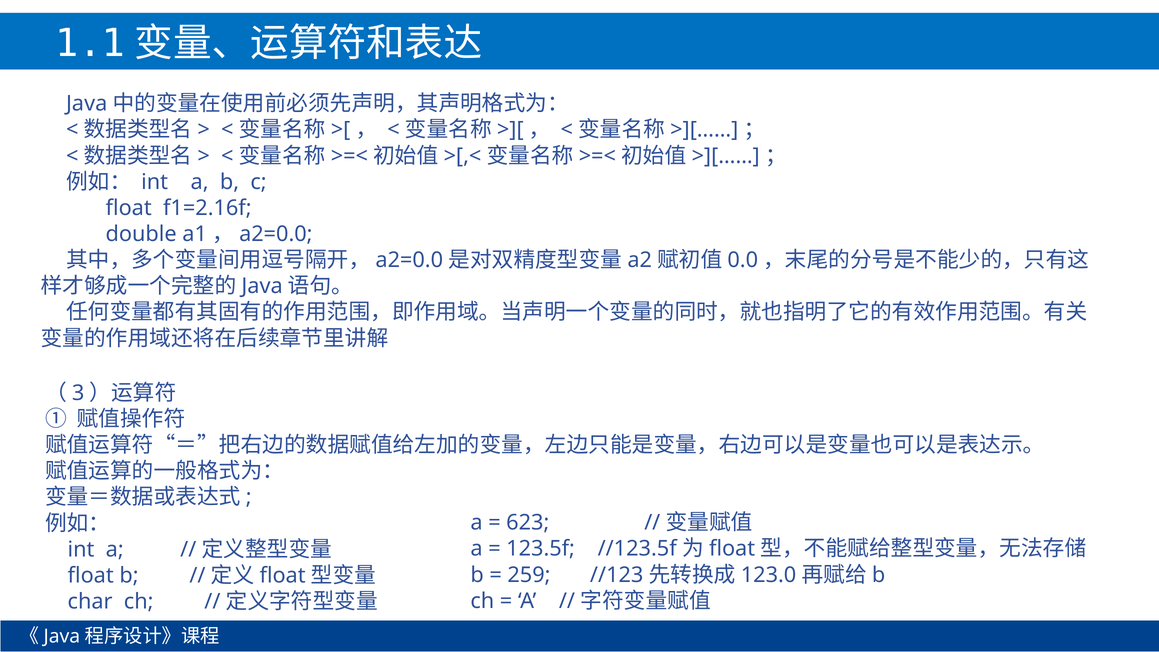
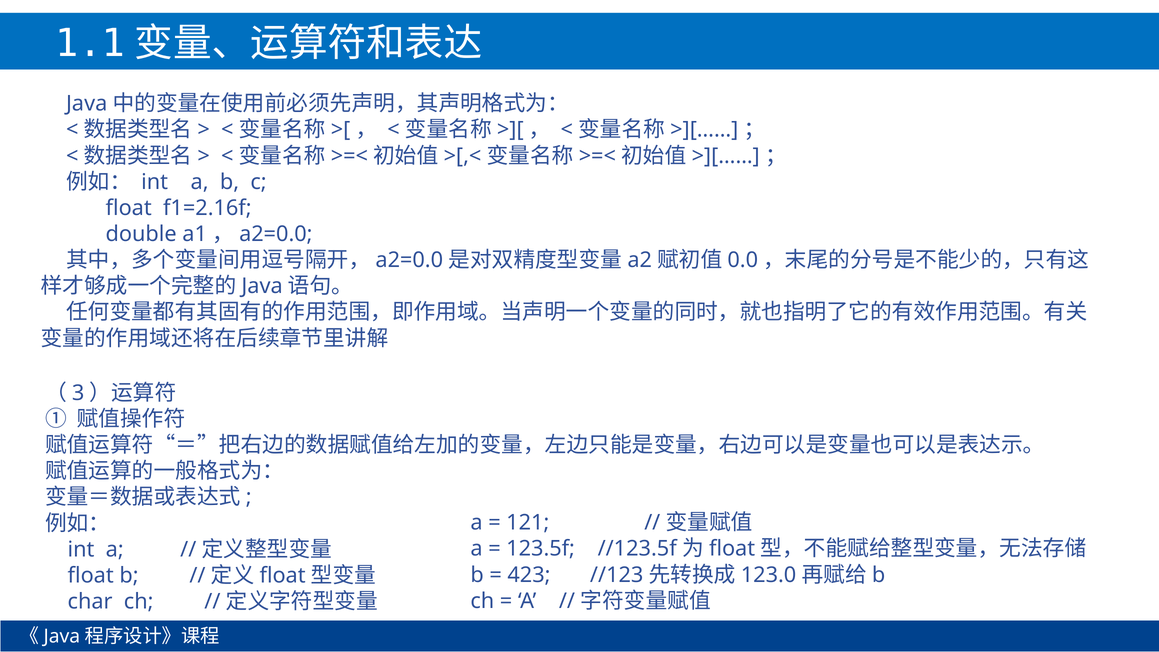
623: 623 -> 121 (528, 523)
259: 259 -> 423 (529, 575)
